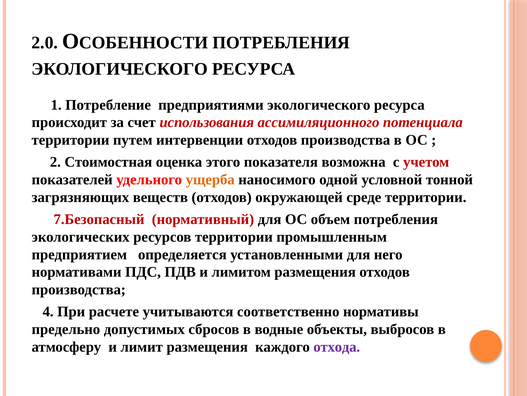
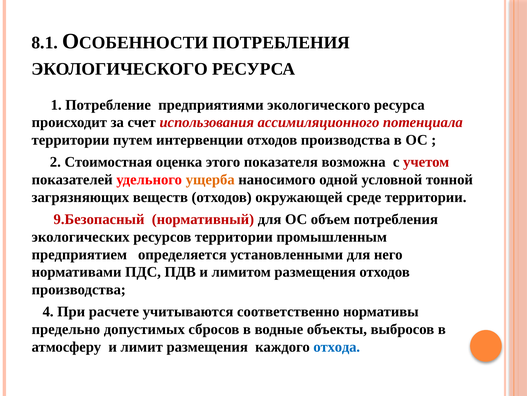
2.0: 2.0 -> 8.1 (45, 43)
7.Безопасный: 7.Безопасный -> 9.Безопасный (99, 219)
отхода colour: purple -> blue (337, 346)
